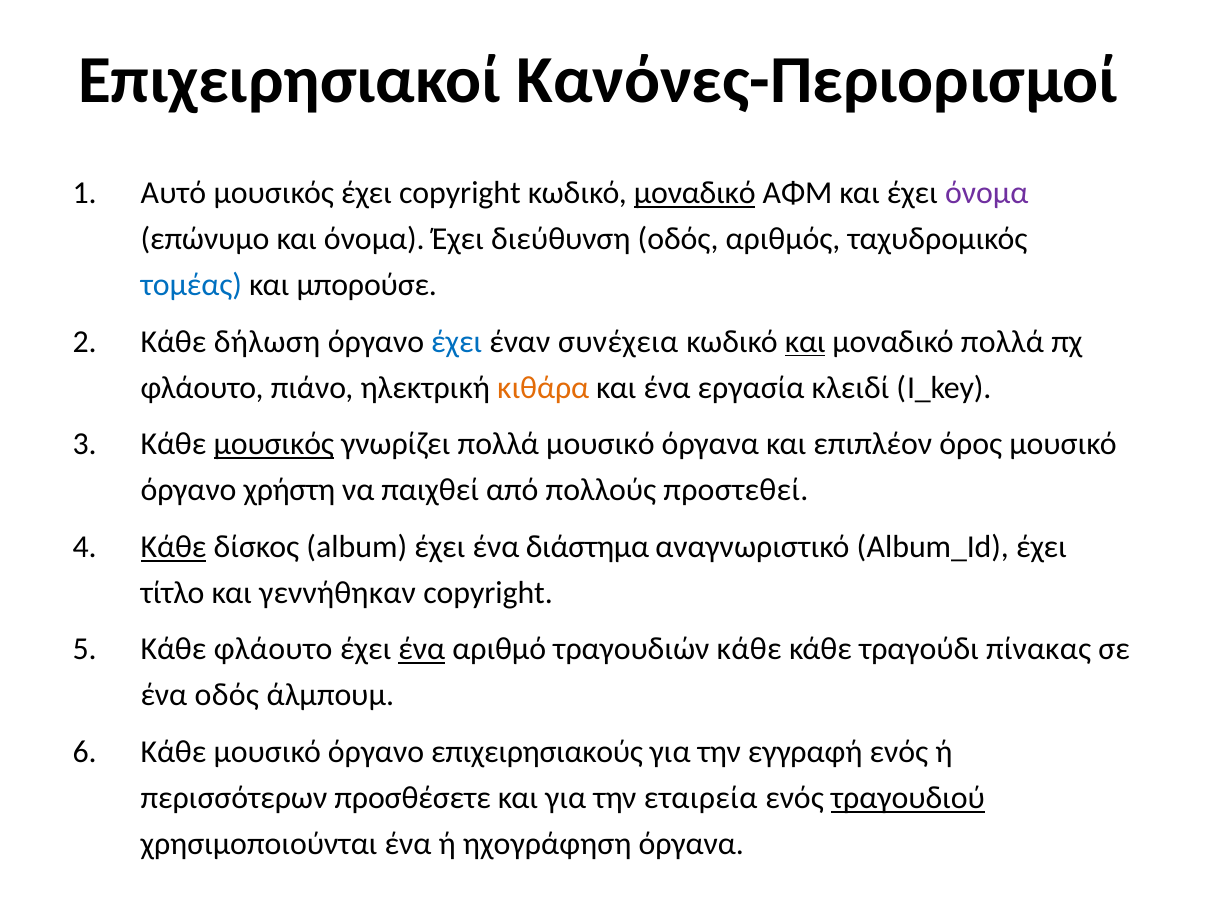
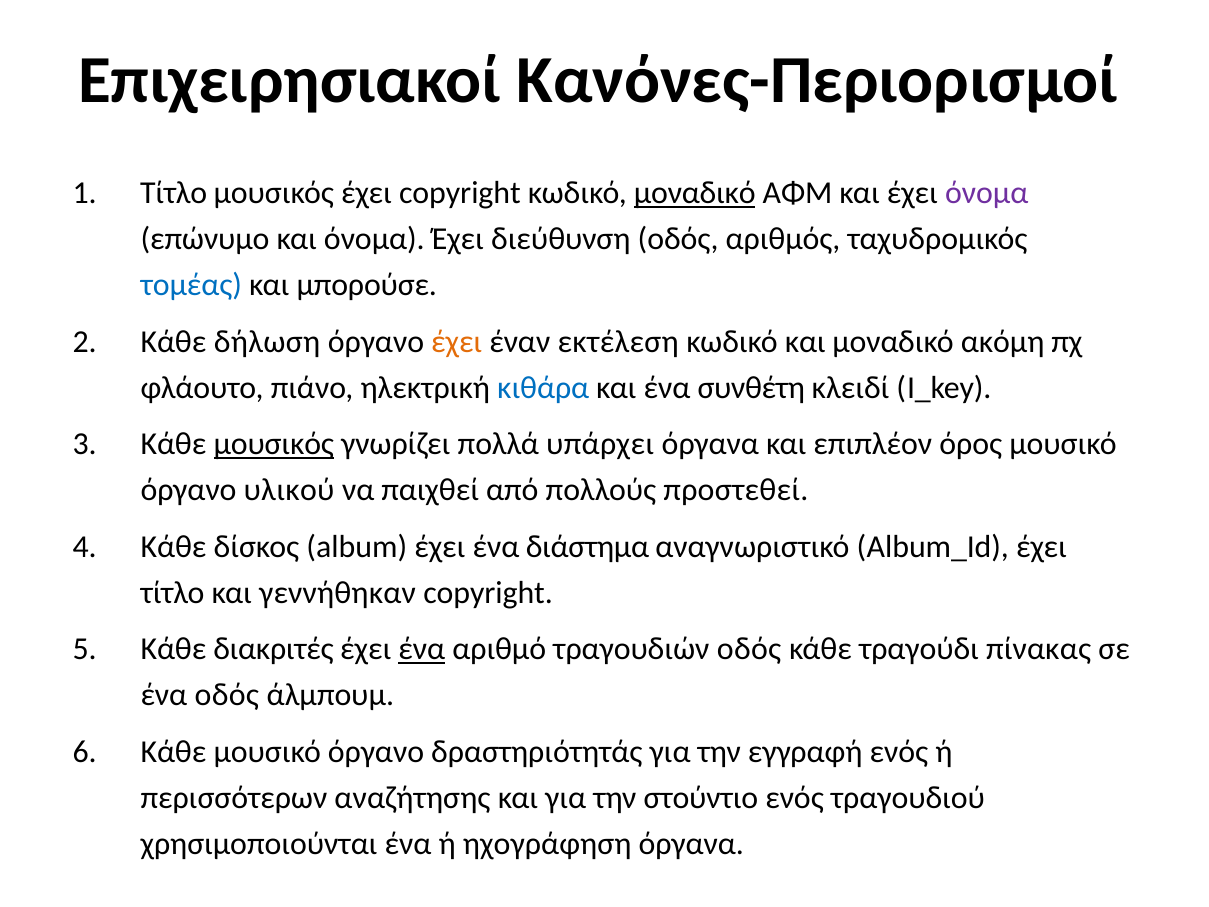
Αυτό: Αυτό -> Τίτλο (174, 193)
έχει colour: blue -> orange (457, 342)
συνέχεια: συνέχεια -> εκτέλεση (618, 342)
και underline: present -> none (805, 342)
μοναδικό πολλά: πολλά -> ακόμη (1003, 342)
κιθάρα colour: orange -> blue (543, 388)
εργασία: εργασία -> συνθέτη (751, 388)
πολλά μουσικό: μουσικό -> υπάρχει (600, 444)
χρήστη: χρήστη -> υλικού (289, 490)
Κάθε underline: present -> none (174, 547)
Κάθε φλάουτο: φλάουτο -> διακριτές (273, 649)
τραγουδιών κάθε: κάθε -> οδός (749, 649)
επιχειρησιακούς: επιχειρησιακούς -> δραστηριότητάς (537, 752)
προσθέσετε: προσθέσετε -> αναζήτησης (413, 798)
εταιρεία: εταιρεία -> στούντιο (701, 798)
τραγουδιού underline: present -> none (908, 798)
